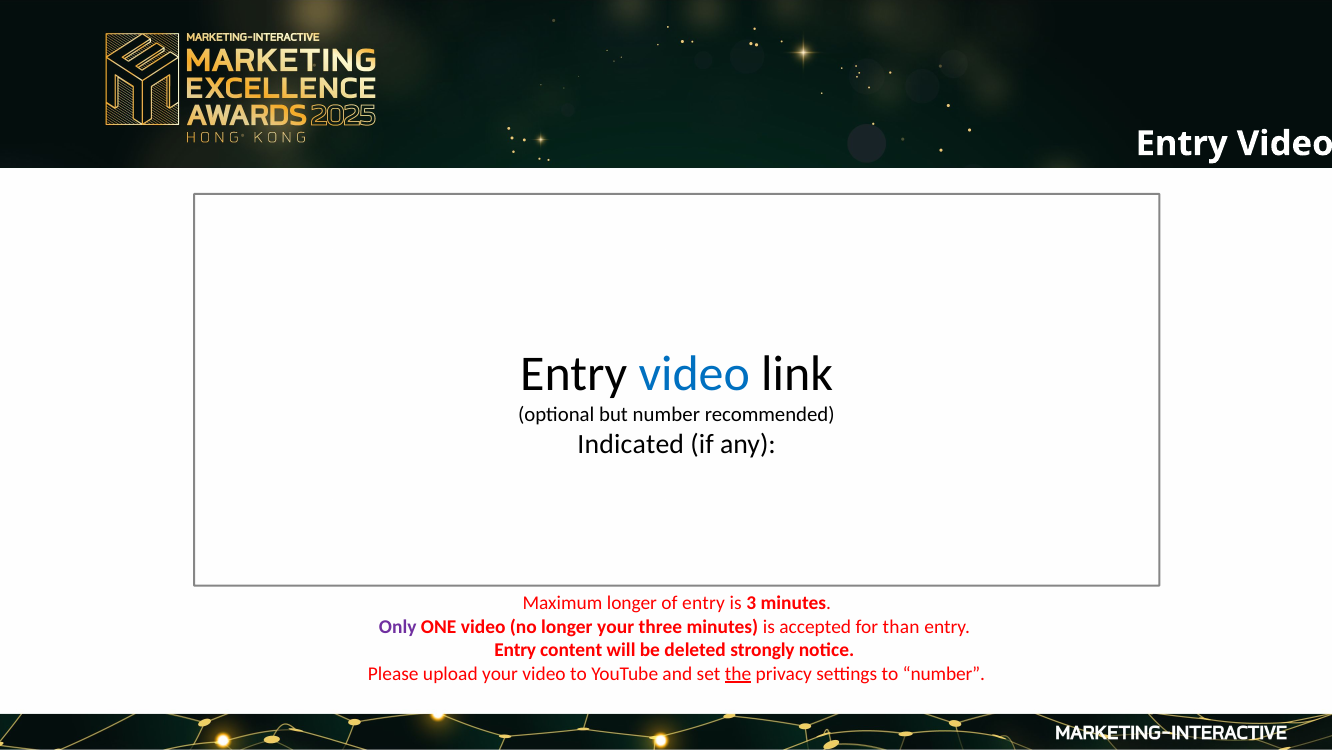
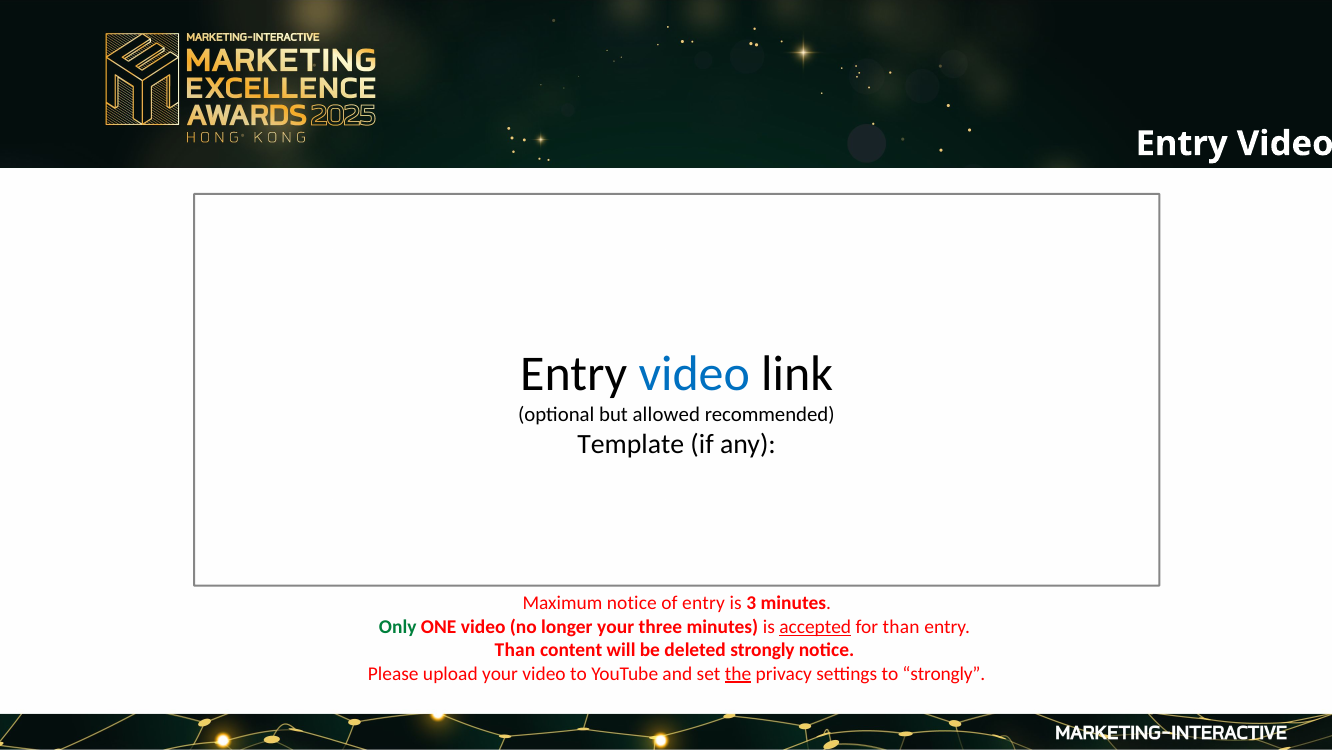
but number: number -> allowed (666, 414)
Indicated: Indicated -> Template (631, 444)
Maximum longer: longer -> notice (632, 603)
Only colour: purple -> green (398, 626)
accepted underline: none -> present (815, 626)
Entry: Entry -> Than (515, 650)
to number: number -> strongly (944, 673)
